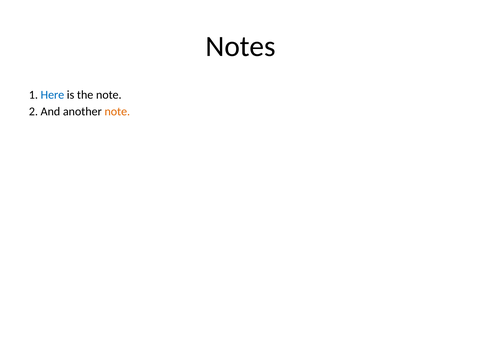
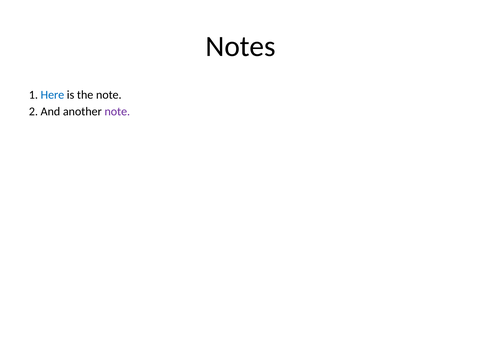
note colour: orange -> purple (117, 111)
